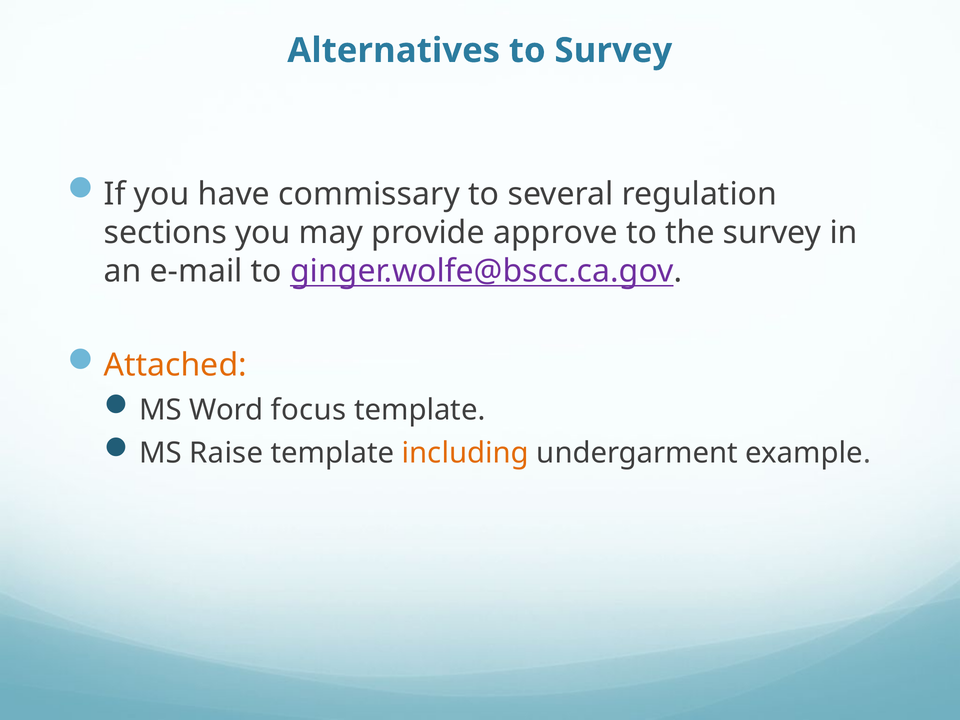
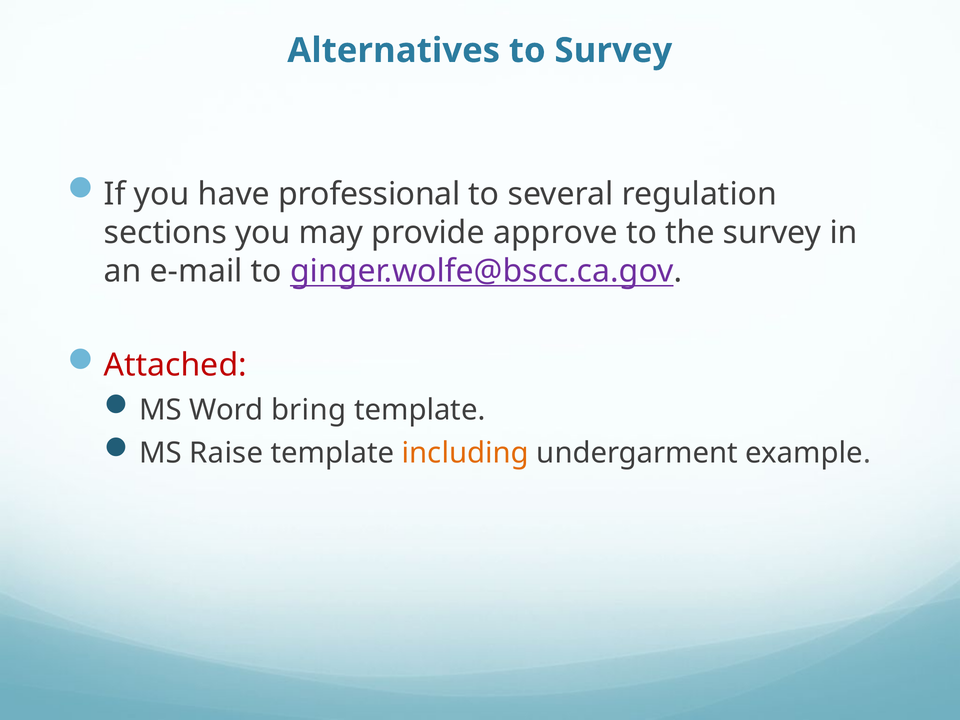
commissary: commissary -> professional (369, 194)
Attached colour: orange -> red (175, 365)
focus: focus -> bring (309, 410)
